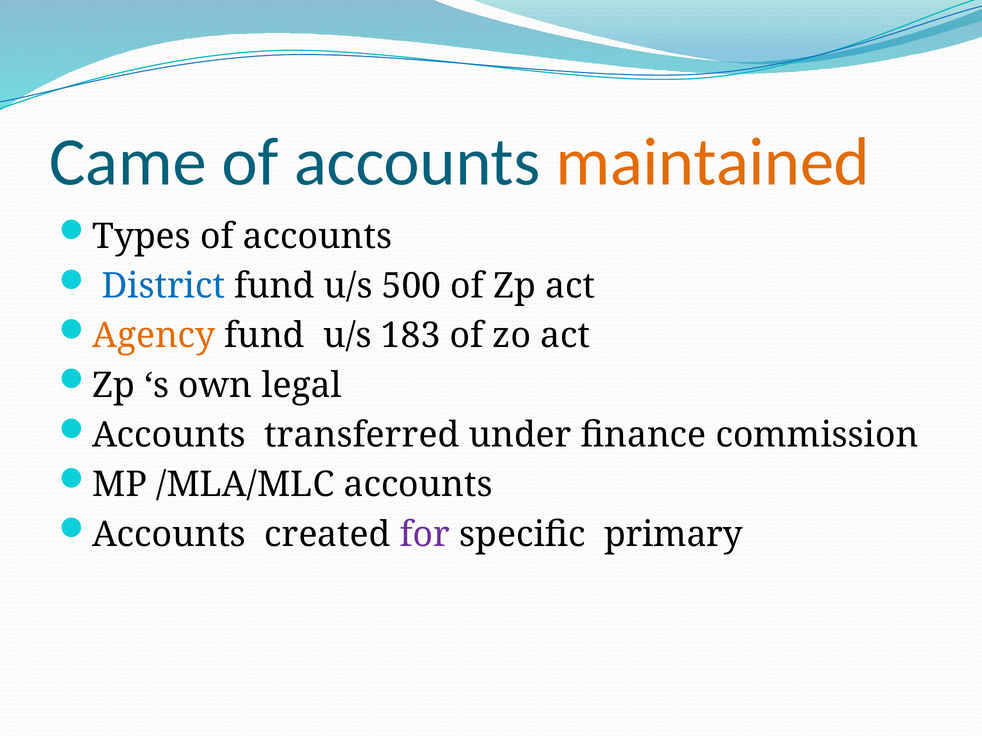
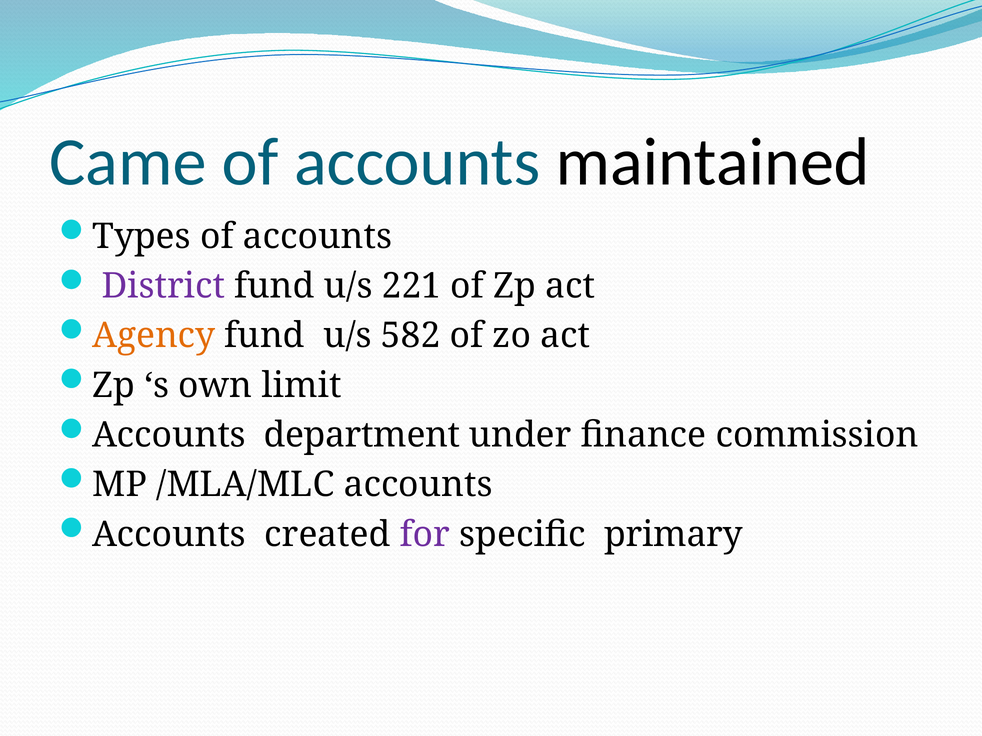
maintained colour: orange -> black (713, 162)
District colour: blue -> purple (163, 286)
500: 500 -> 221 (411, 286)
183: 183 -> 582 (411, 336)
legal: legal -> limit (302, 386)
transferred: transferred -> department (362, 435)
